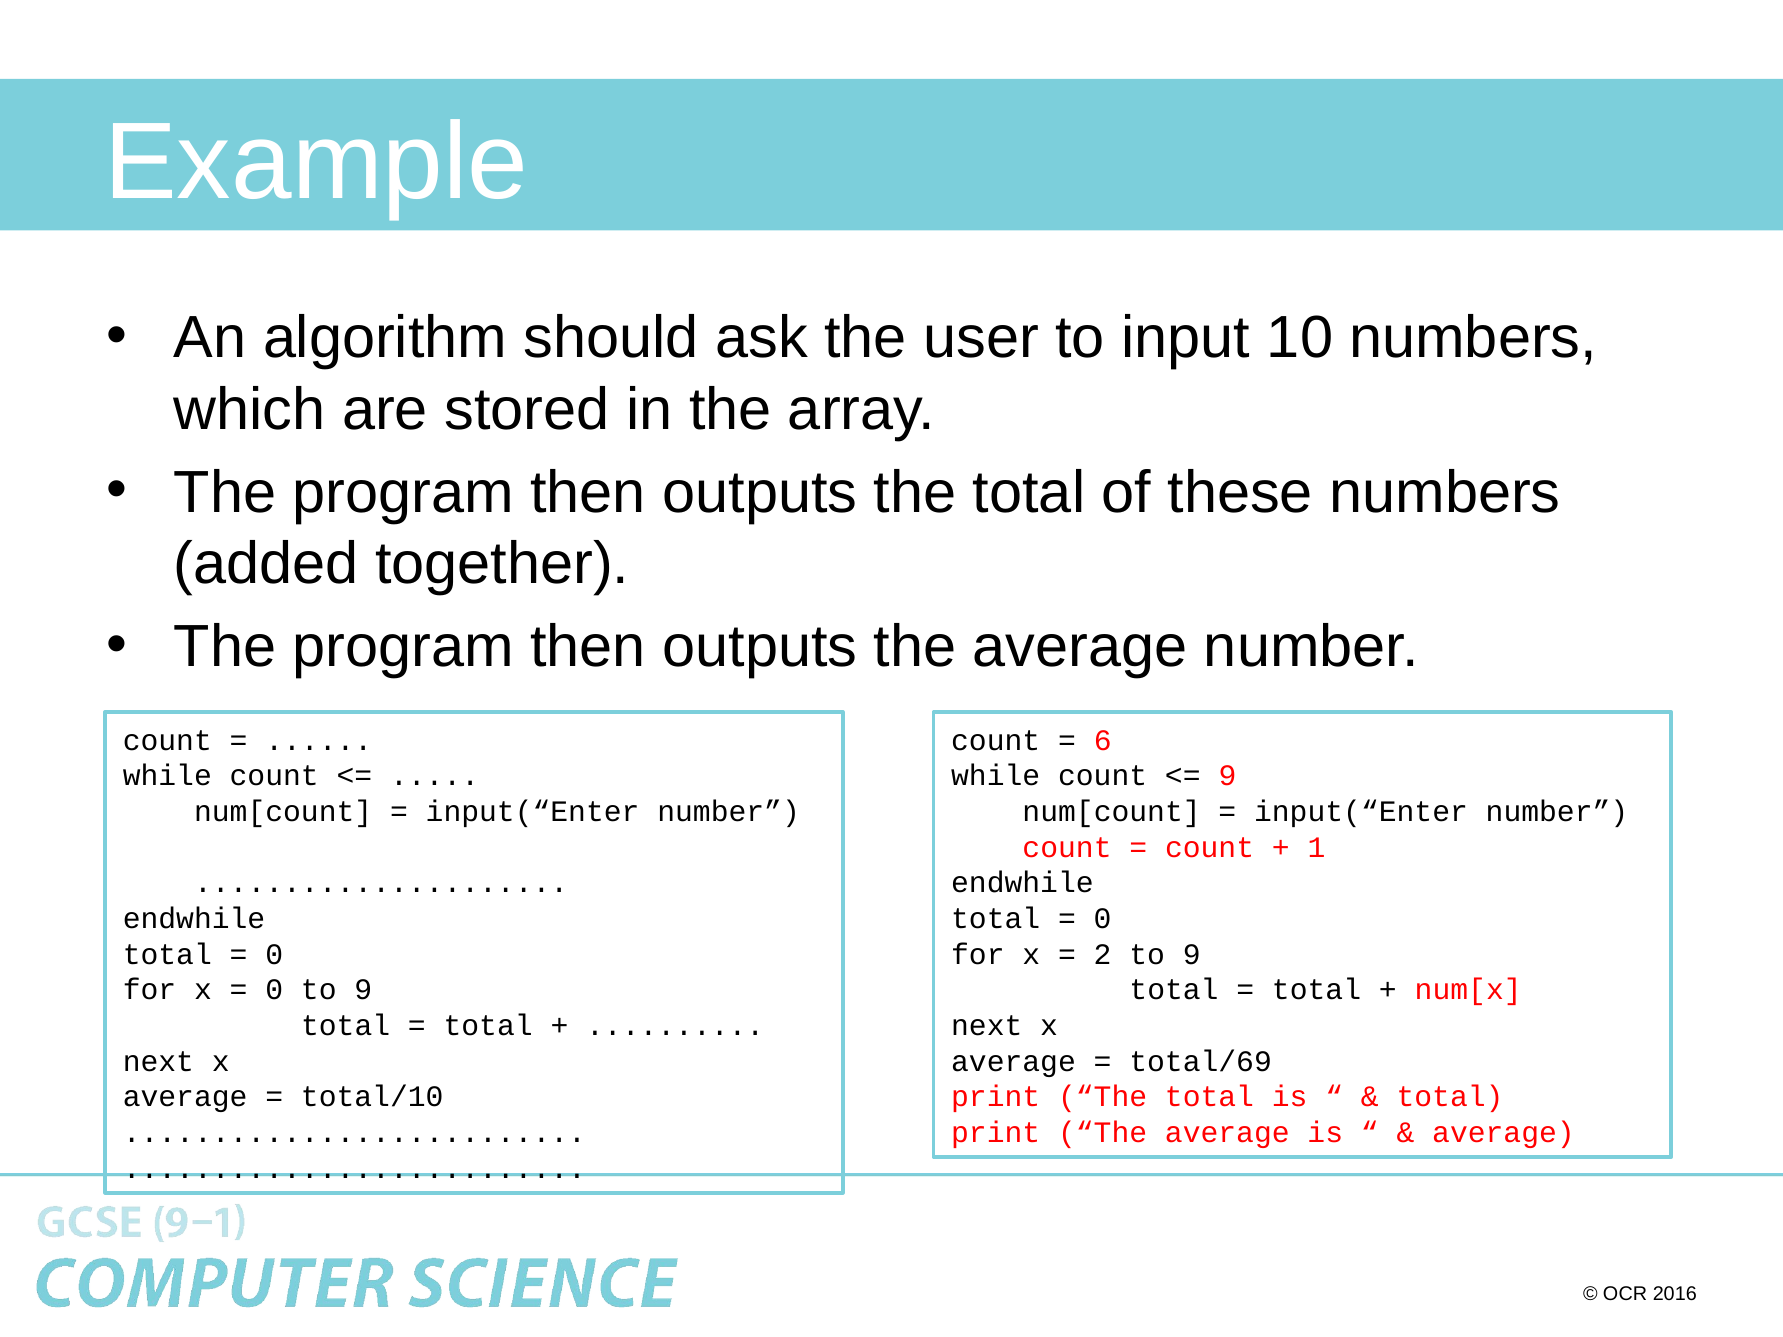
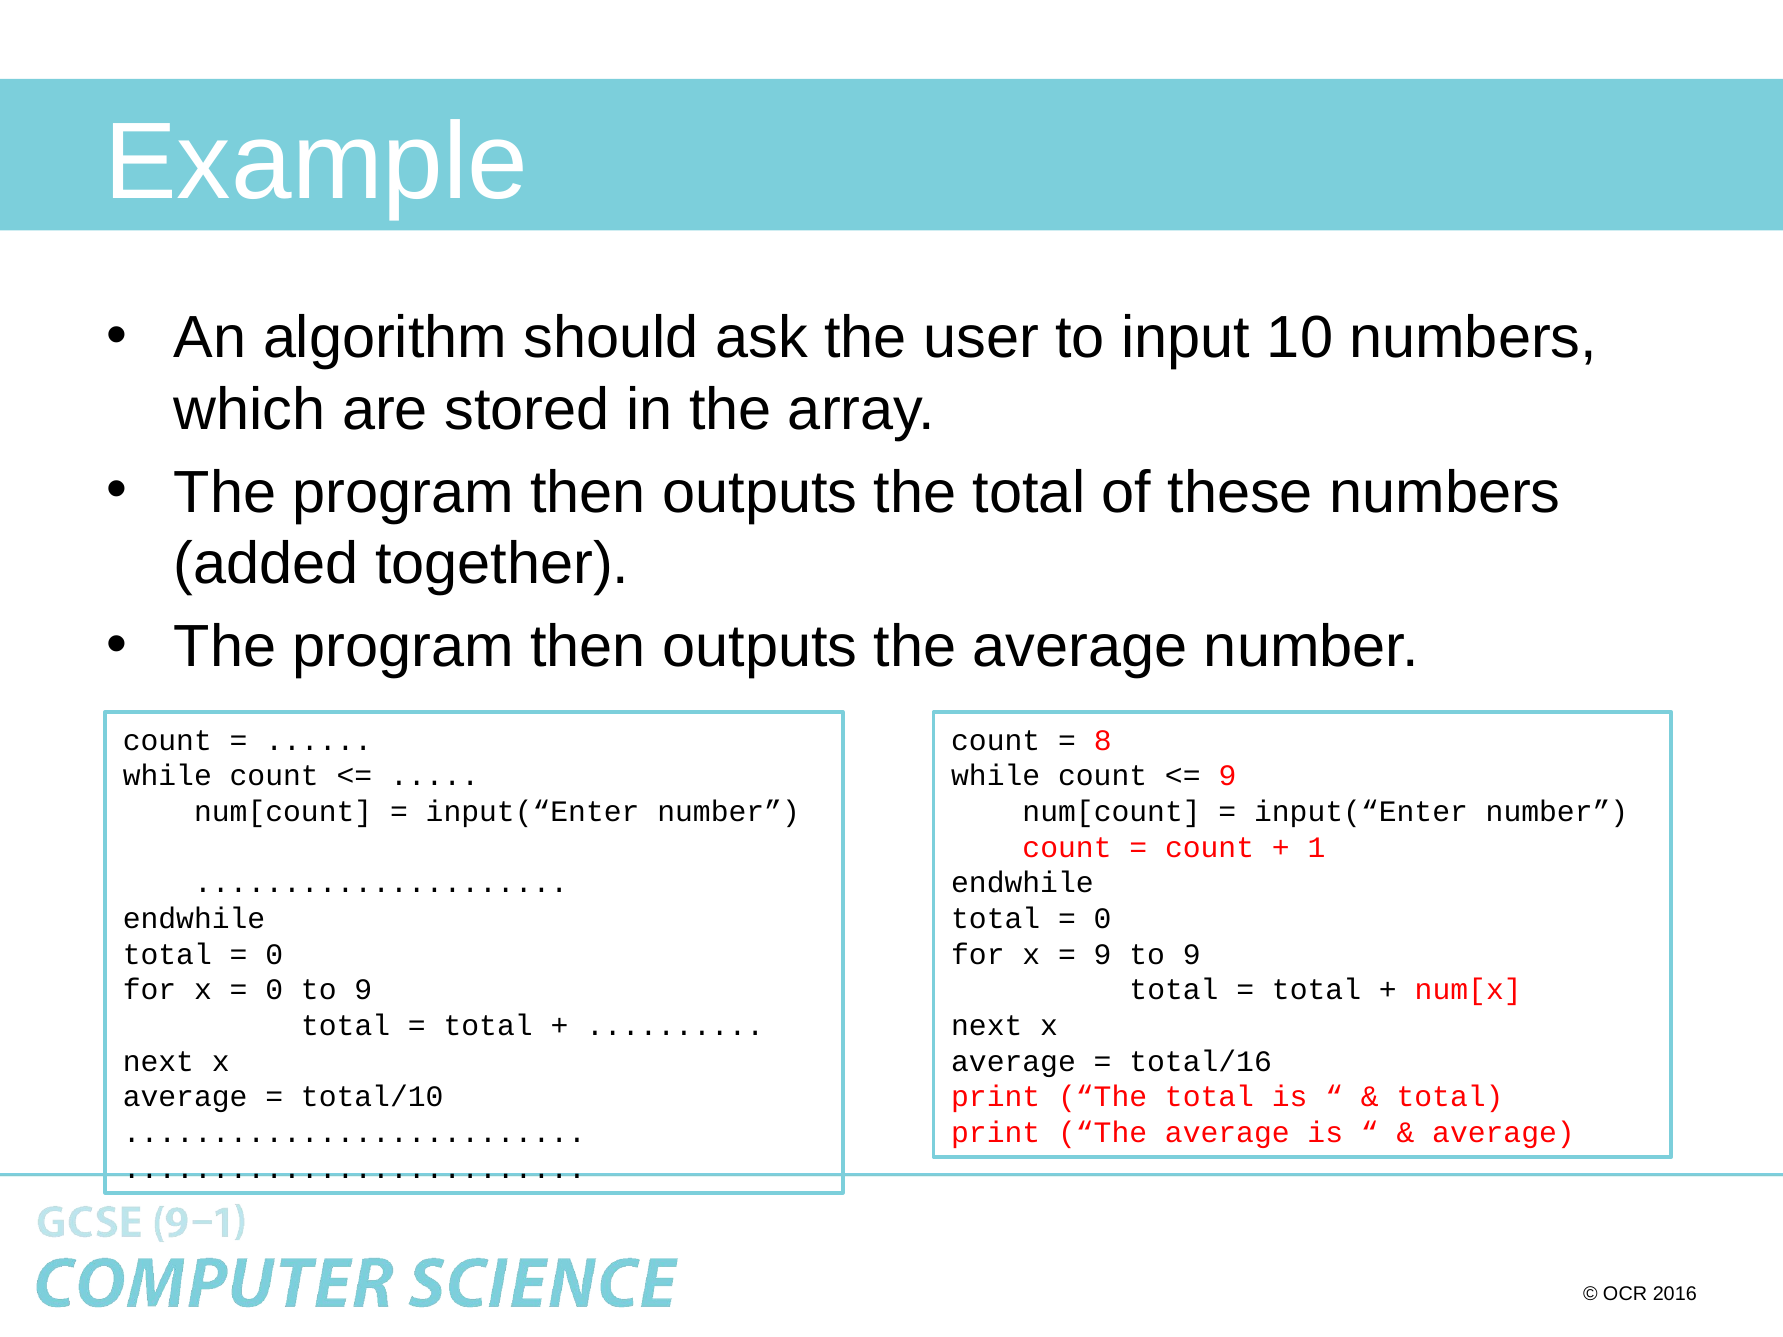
6: 6 -> 8 (1103, 741)
2: 2 -> 9 (1103, 955)
total/69: total/69 -> total/16 (1201, 1062)
